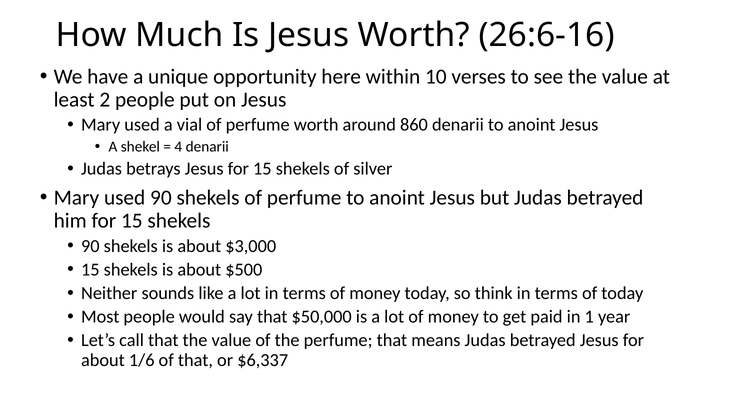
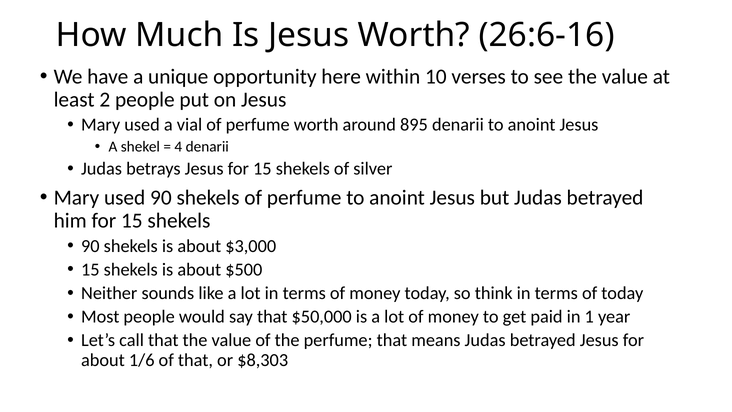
860: 860 -> 895 (414, 125)
$6,337: $6,337 -> $8,303 (263, 360)
